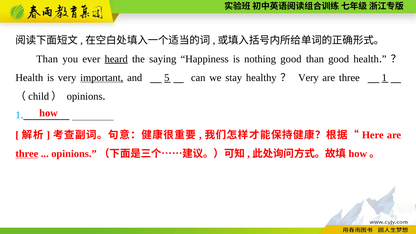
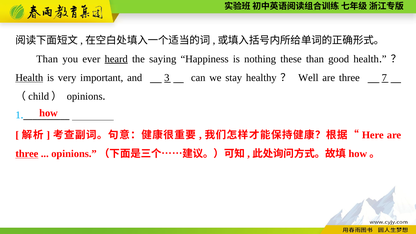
nothing good: good -> these (291, 59)
Health underline: none -> present (29, 78)
important underline: present -> none (102, 78)
5: 5 -> 3 (167, 78)
Very: Very -> Well (308, 78)
three 1: 1 -> 7 (384, 78)
